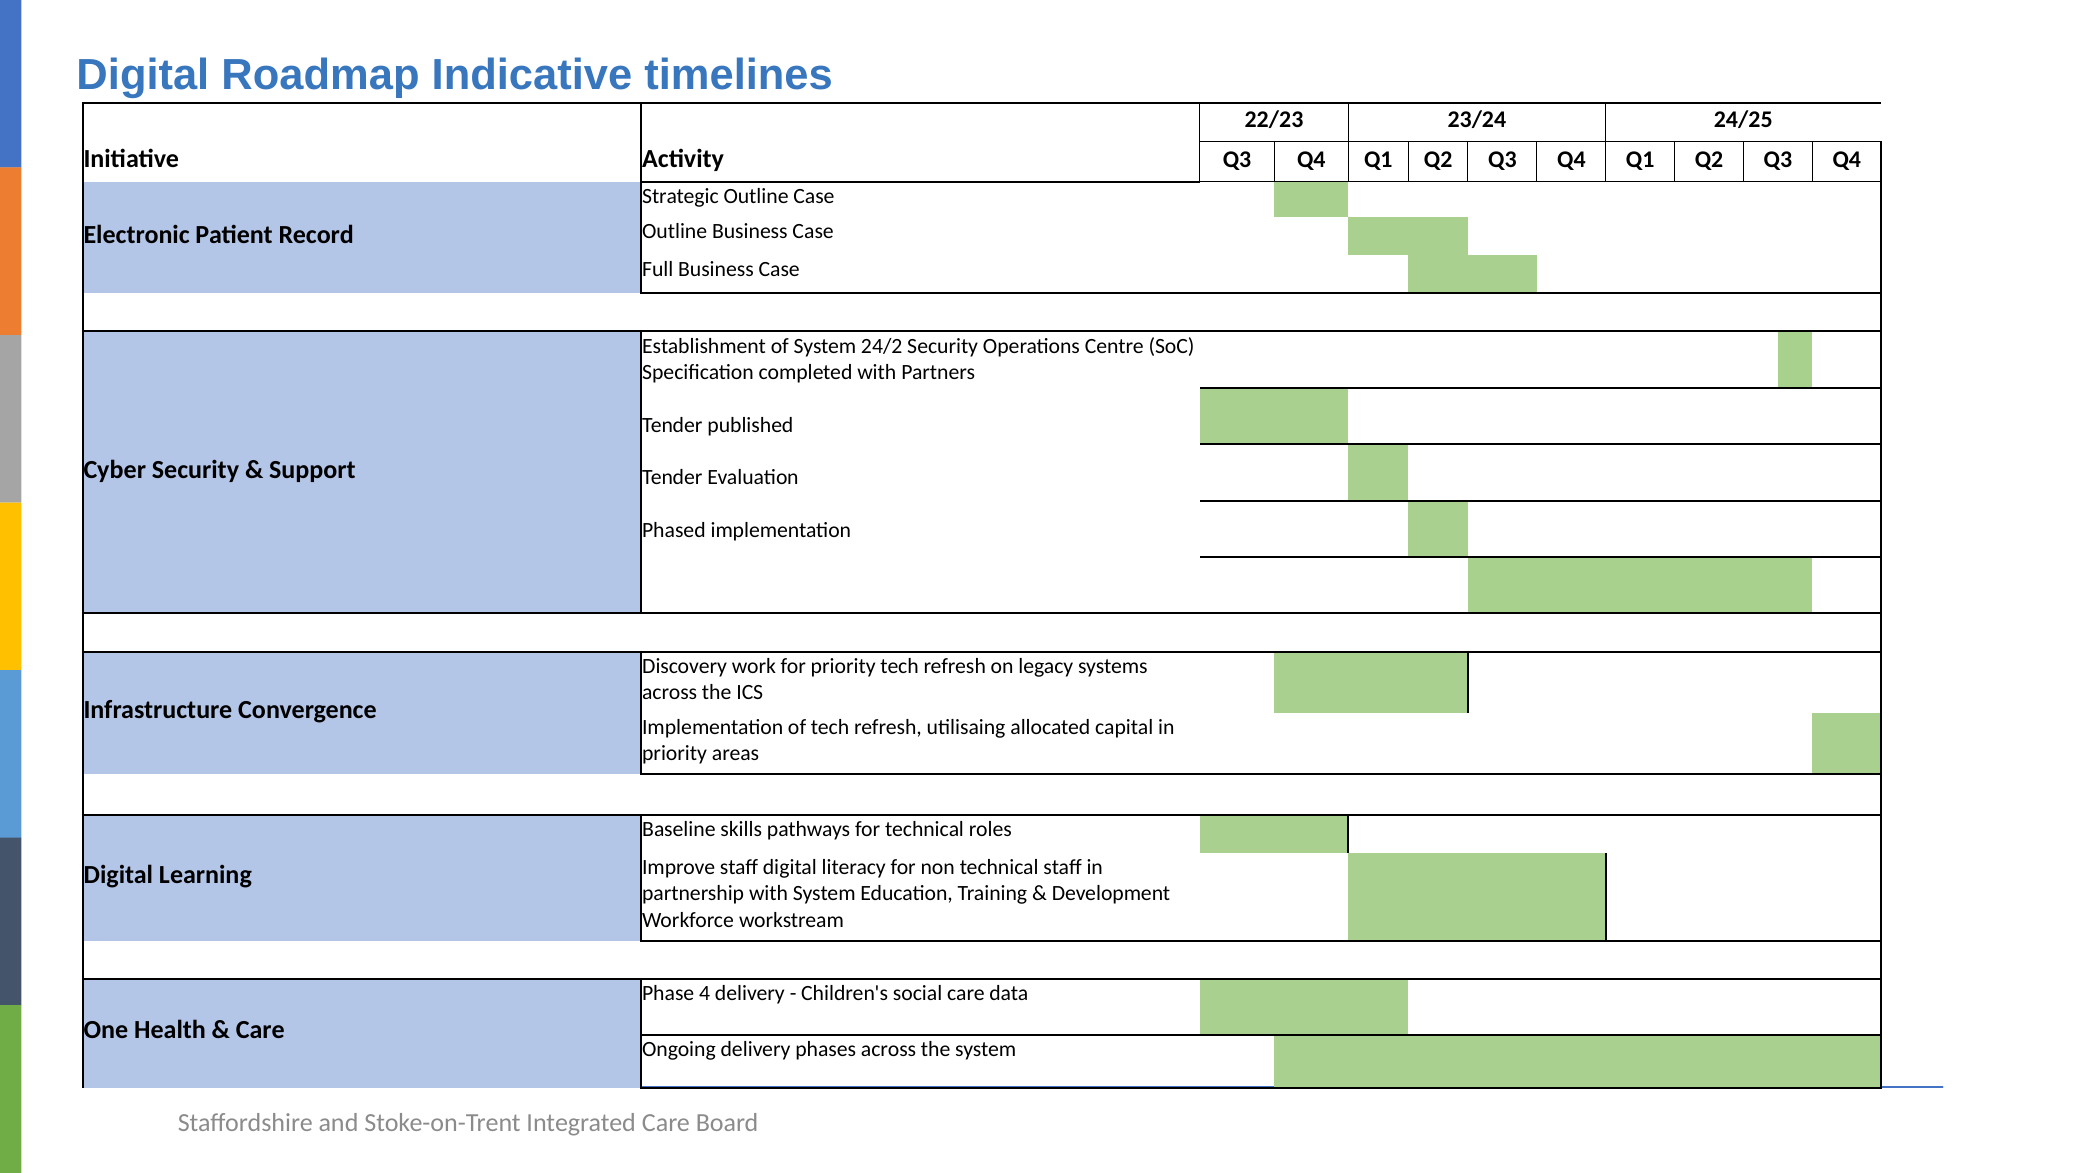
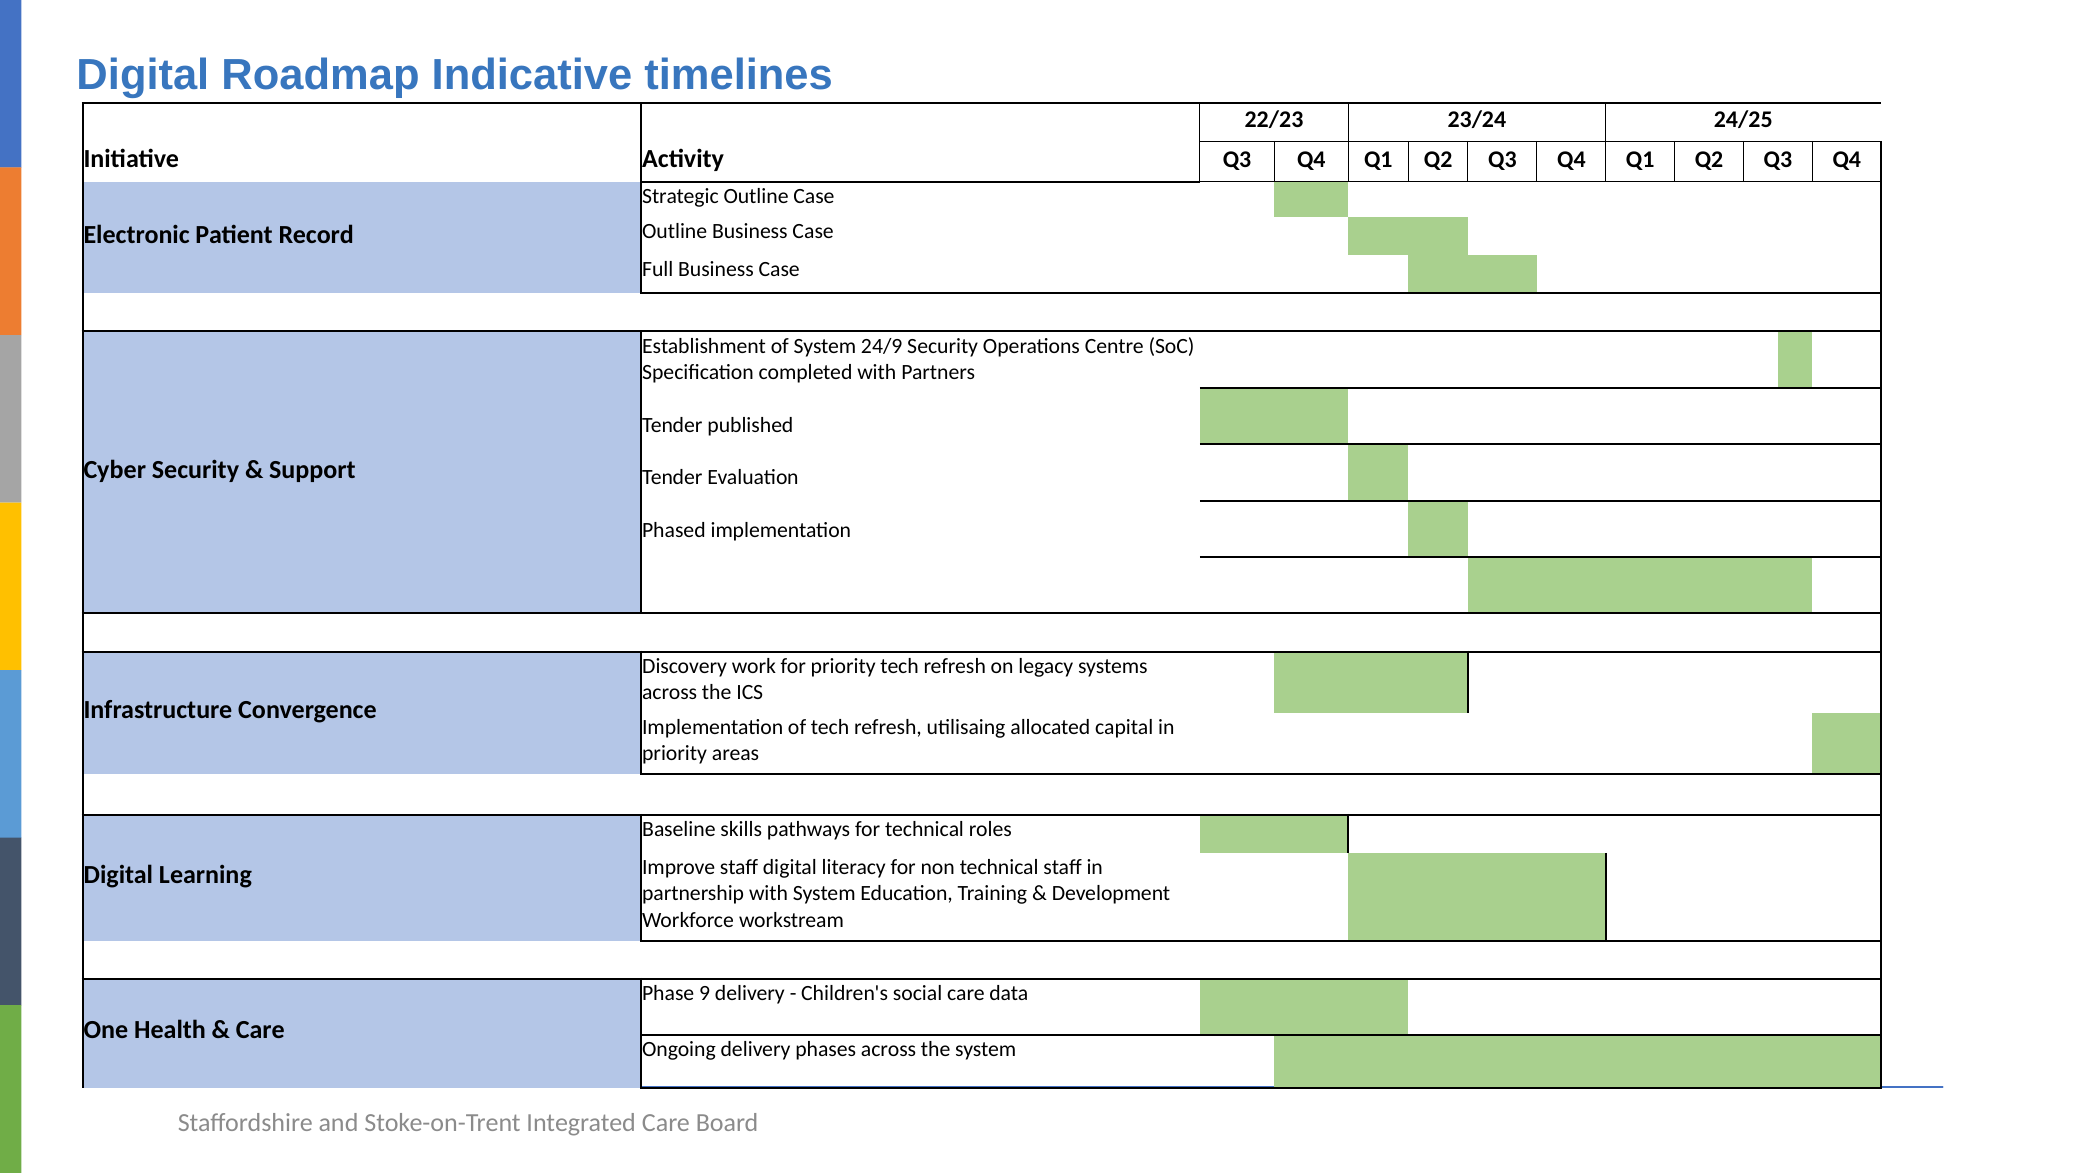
24/2: 24/2 -> 24/9 (882, 346)
4: 4 -> 9 (705, 994)
